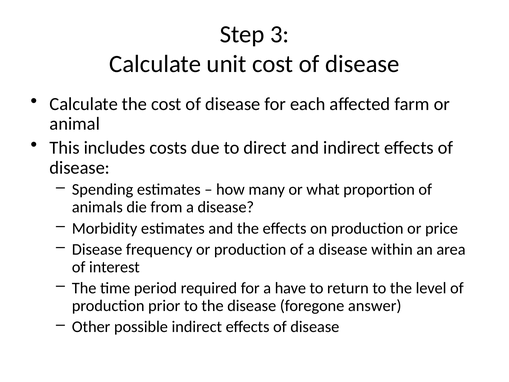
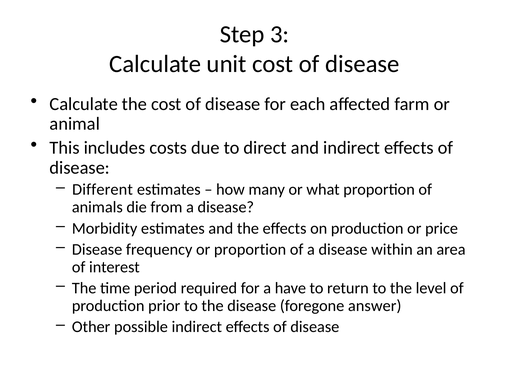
Spending: Spending -> Different (103, 189)
or production: production -> proportion (250, 249)
